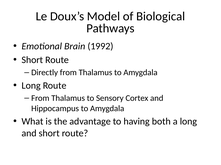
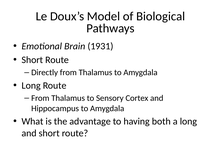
1992: 1992 -> 1931 (100, 46)
